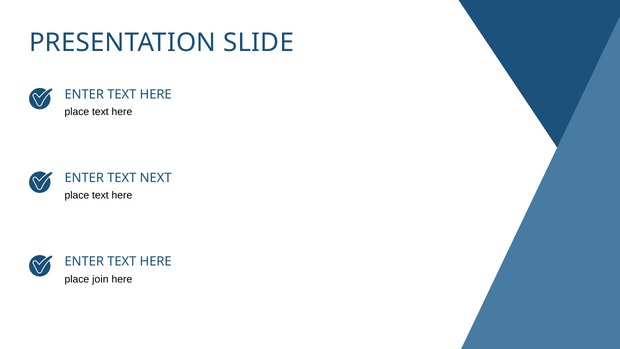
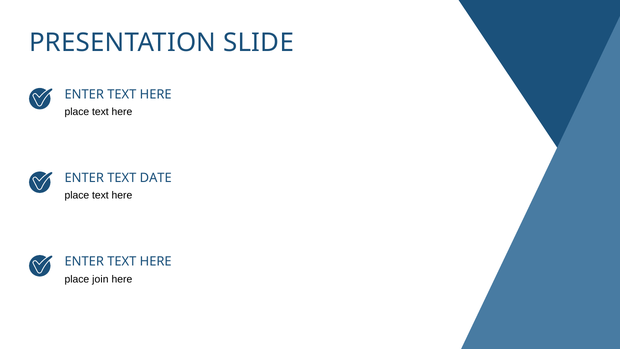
NEXT: NEXT -> DATE (156, 178)
